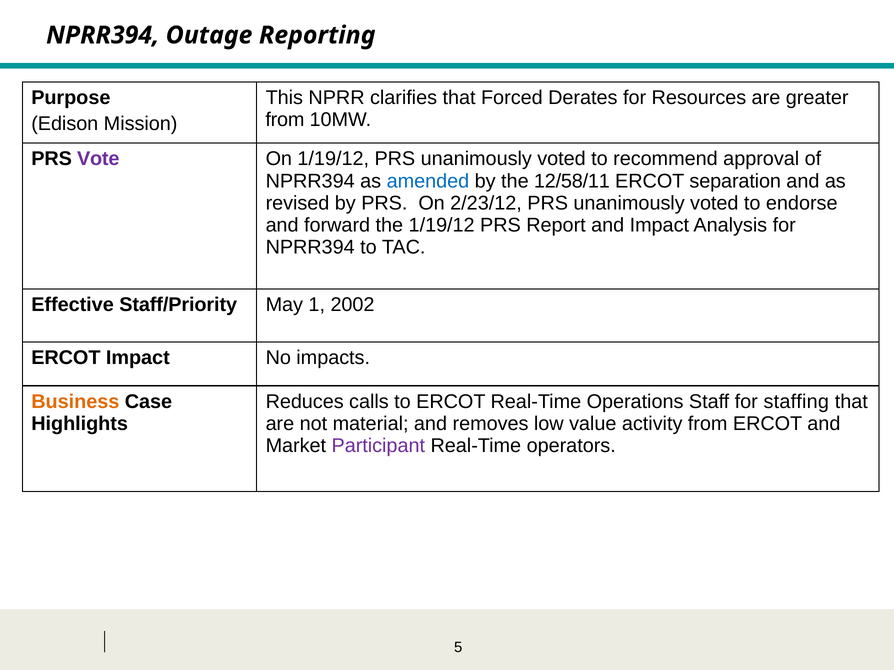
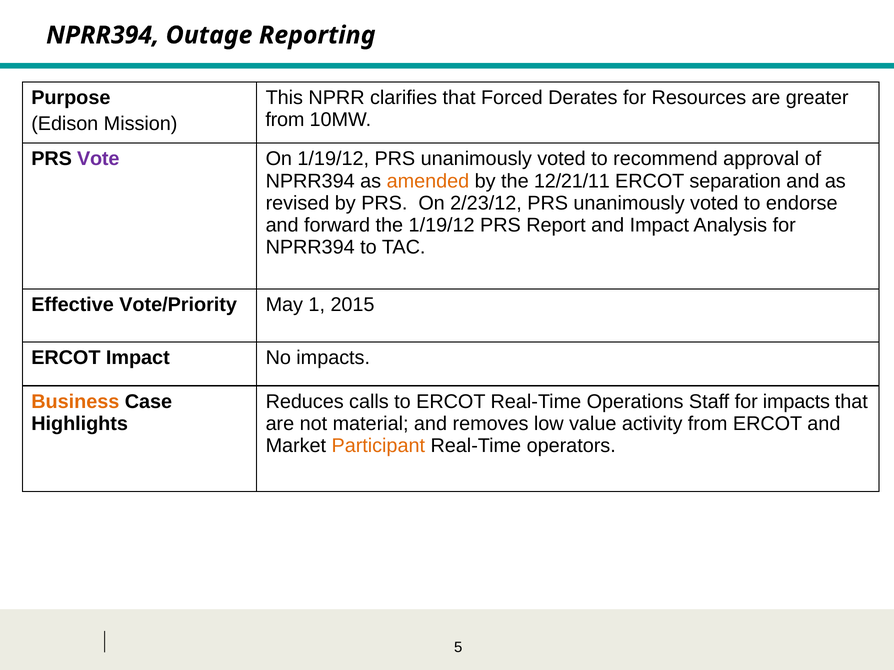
amended colour: blue -> orange (428, 181)
12/58/11: 12/58/11 -> 12/21/11 (572, 181)
Staff/Priority: Staff/Priority -> Vote/Priority (178, 305)
2002: 2002 -> 2015 (352, 305)
for staffing: staffing -> impacts (796, 402)
Participant colour: purple -> orange (378, 446)
